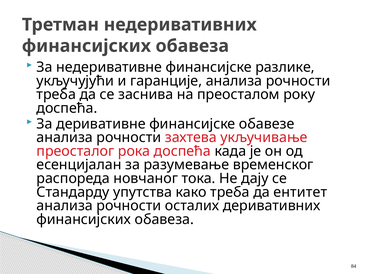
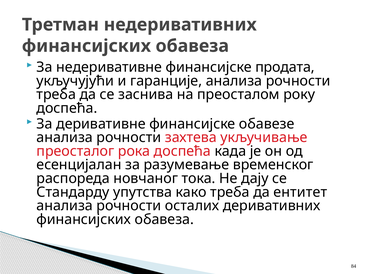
разлике: разлике -> продата (285, 67)
